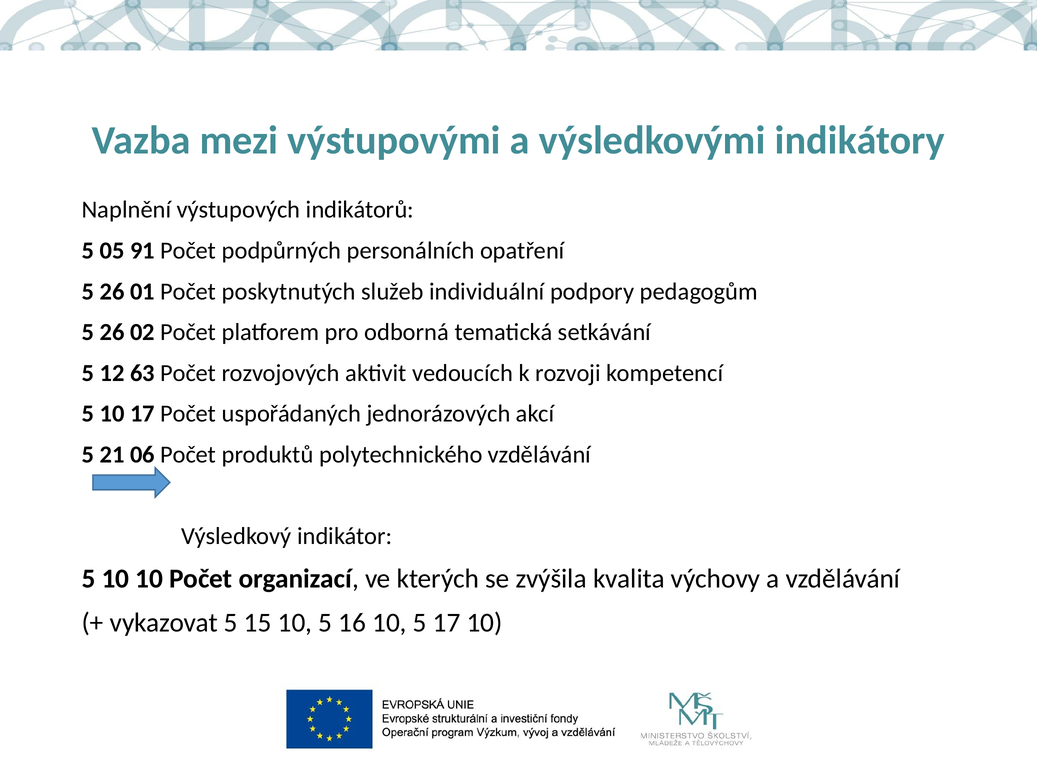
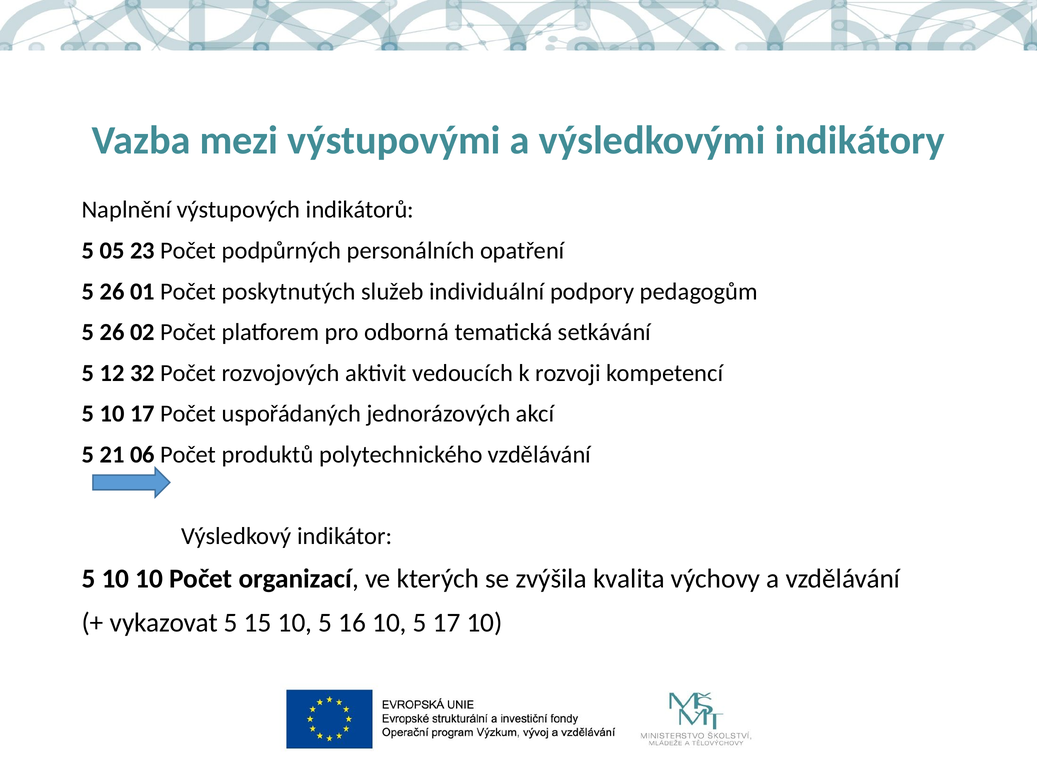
91: 91 -> 23 (142, 251)
63: 63 -> 32 (142, 373)
